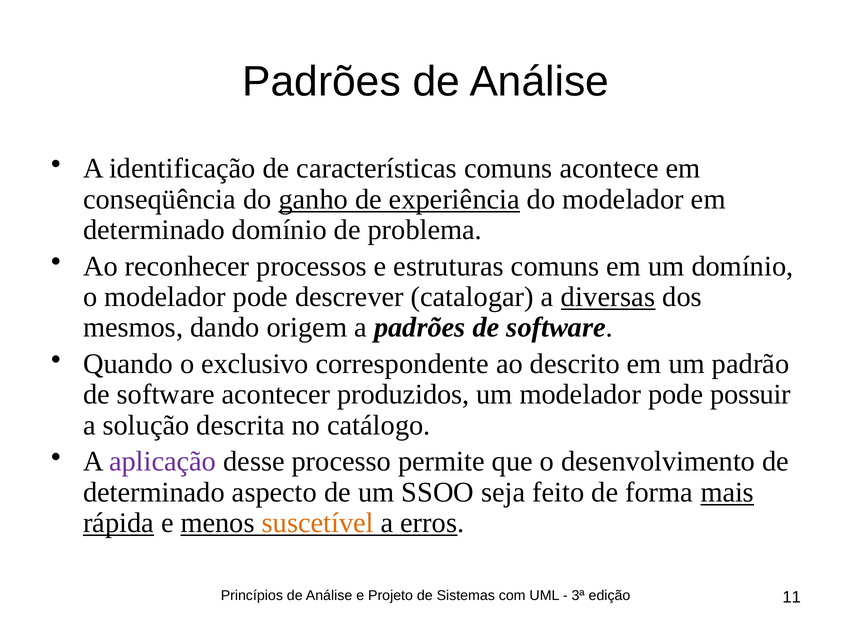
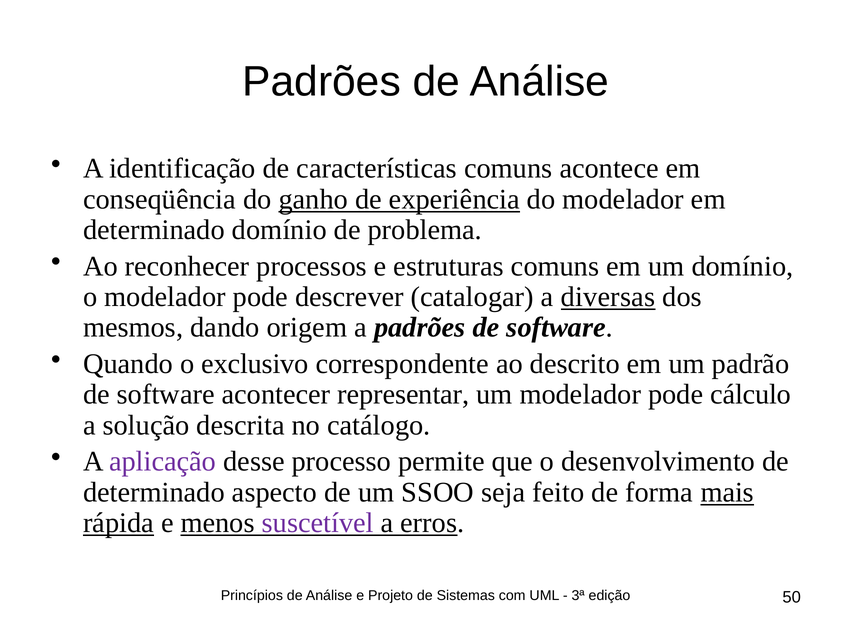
produzidos: produzidos -> representar (403, 394)
possuir: possuir -> cálculo (751, 394)
suscetível colour: orange -> purple (318, 523)
11: 11 -> 50 (792, 597)
